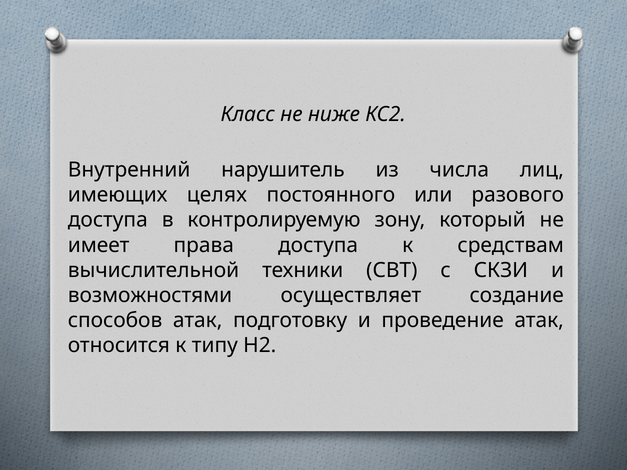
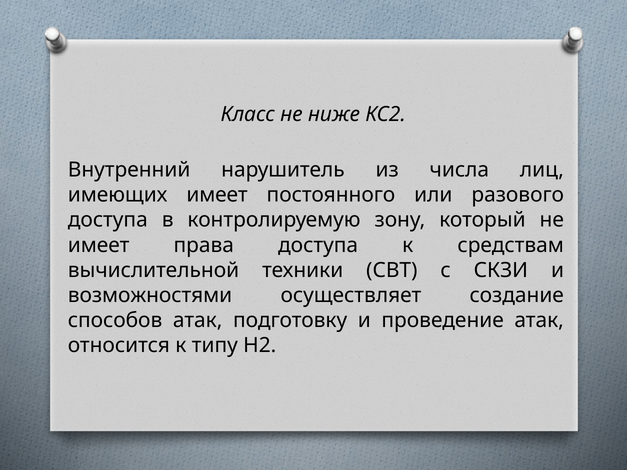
имеющих целях: целях -> имеет (217, 195)
